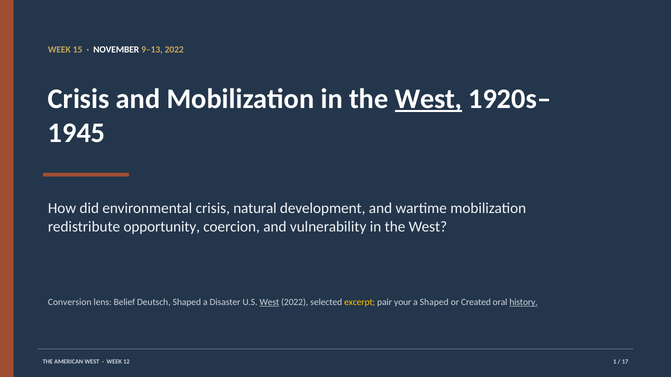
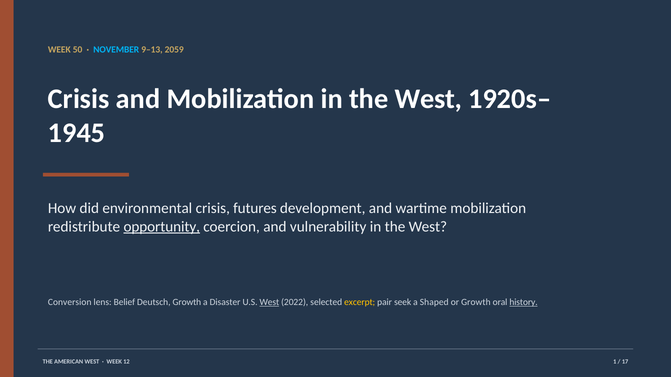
15: 15 -> 50 (78, 50)
NOVEMBER colour: white -> light blue (116, 50)
9–13 2022: 2022 -> 2059 (174, 50)
West underline: present -> none (428, 99)
natural: natural -> futures (255, 209)
opportunity underline: none -> present (162, 227)
Deutsch Shaped: Shaped -> Growth (187, 302)
your: your -> seek (403, 302)
or Created: Created -> Growth (476, 302)
